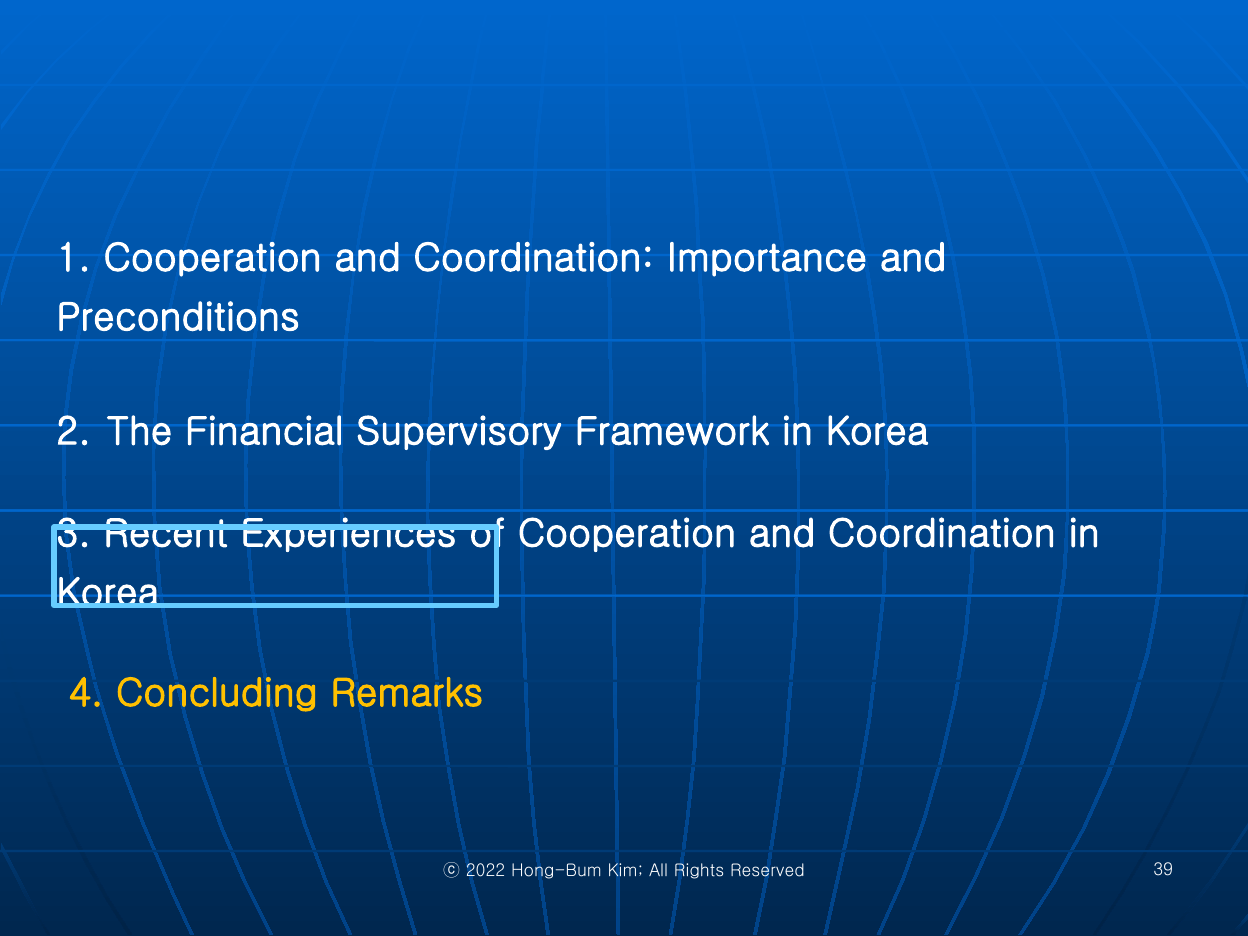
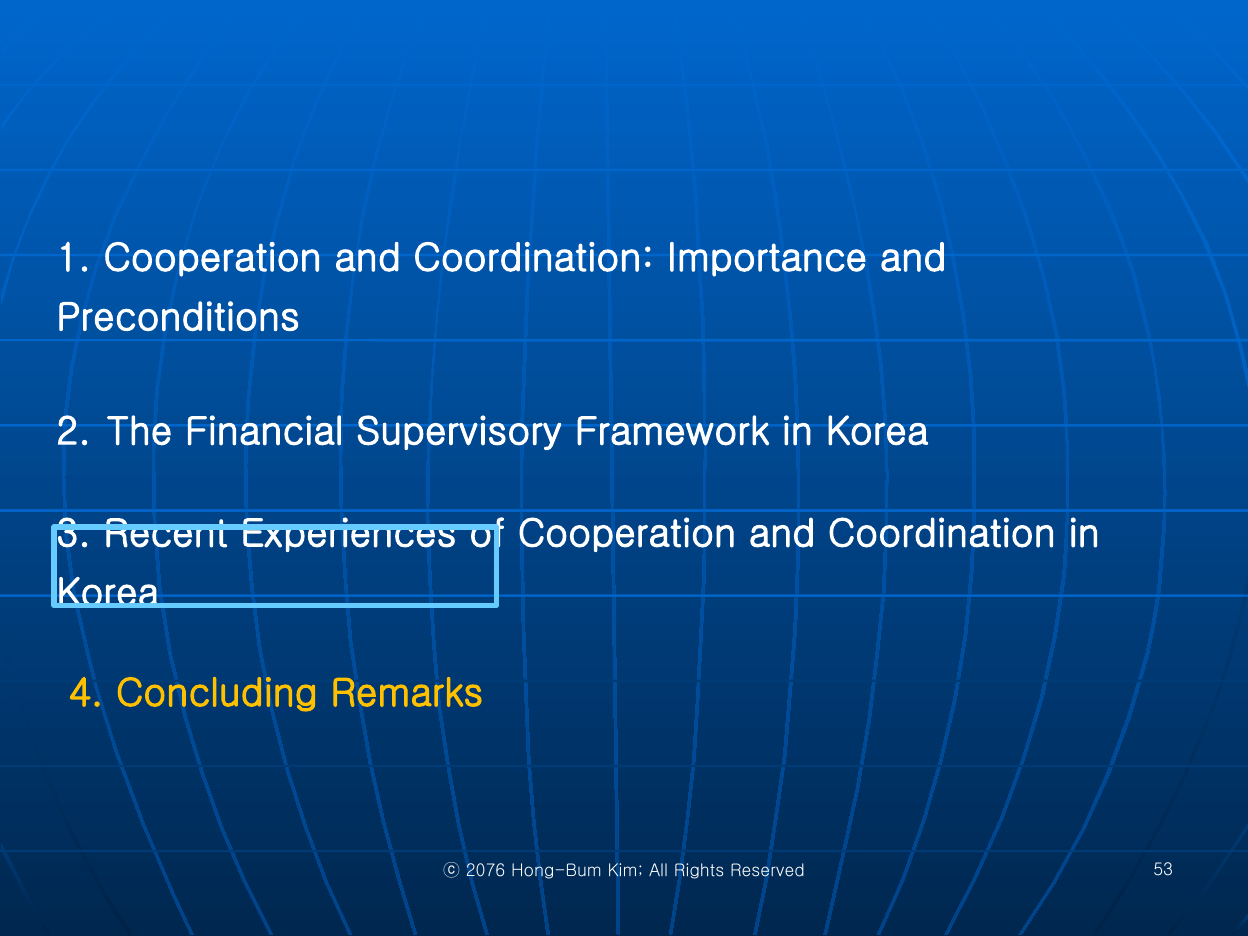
2022: 2022 -> 2076 (486, 871)
39: 39 -> 53 (1163, 870)
